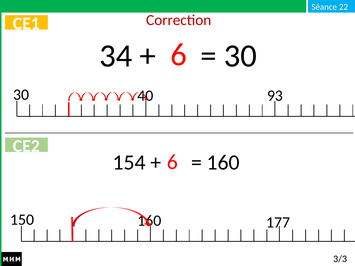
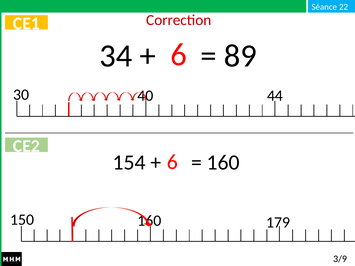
30: 30 -> 89 (240, 56)
93: 93 -> 44 (275, 96)
177: 177 -> 179 (278, 223)
3/3: 3/3 -> 3/9 (340, 259)
